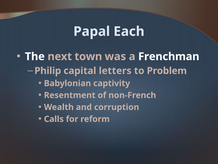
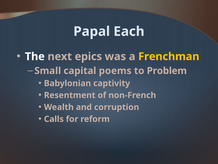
town: town -> epics (88, 56)
Frenchman colour: white -> yellow (169, 56)
Philip: Philip -> Small (48, 71)
letters: letters -> poems (115, 71)
